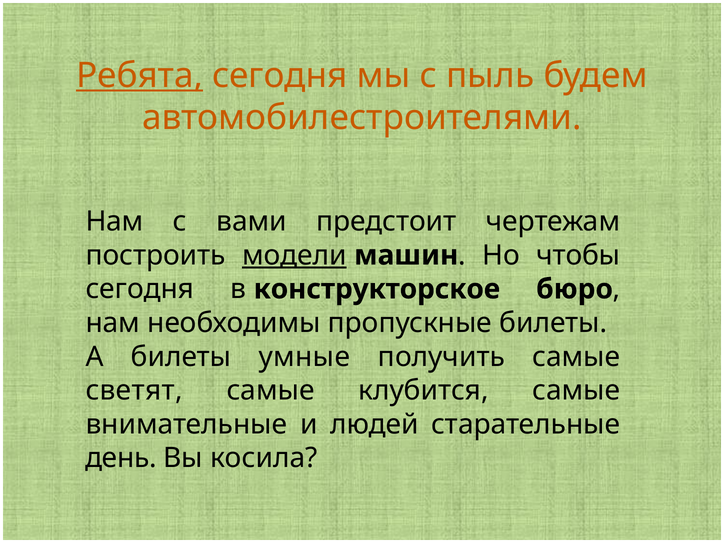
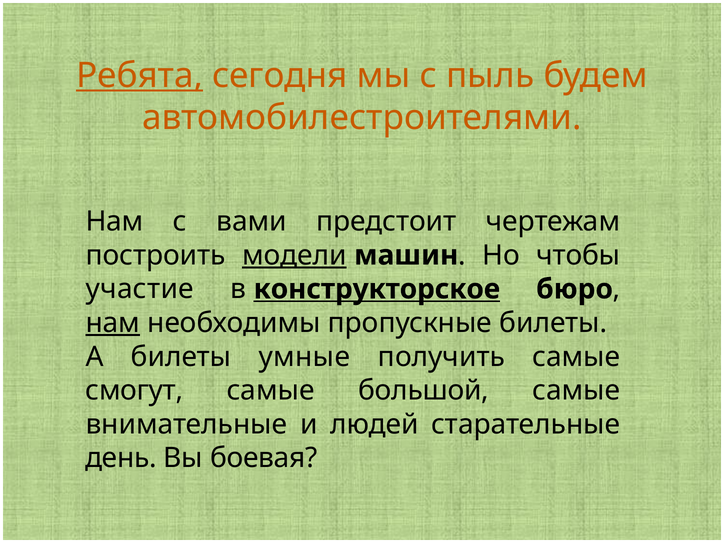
сегодня: сегодня -> участие (140, 289)
конструкторское underline: none -> present (377, 289)
нам underline: none -> present (113, 323)
светят: светят -> смогут (134, 391)
клубится: клубится -> большой (424, 391)
косила: косила -> боевая (264, 458)
